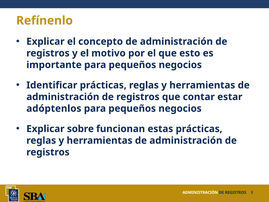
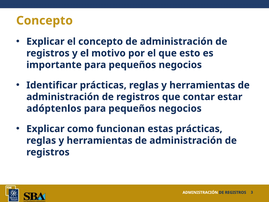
Refínenlo: Refínenlo -> Concepto (44, 21)
sobre: sobre -> como (80, 129)
